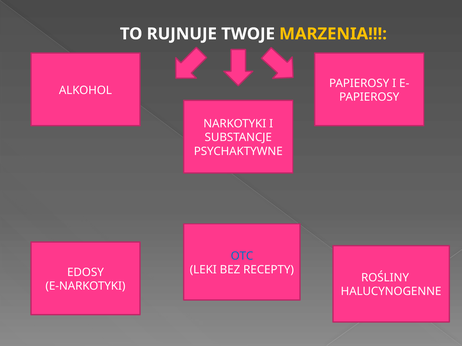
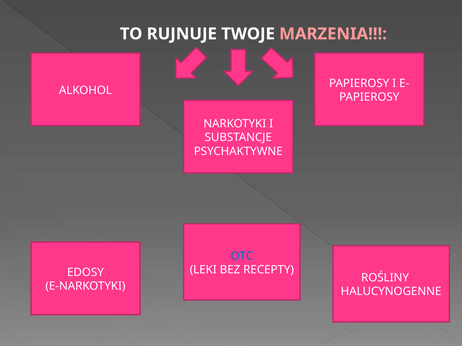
MARZENIA colour: yellow -> pink (333, 34)
